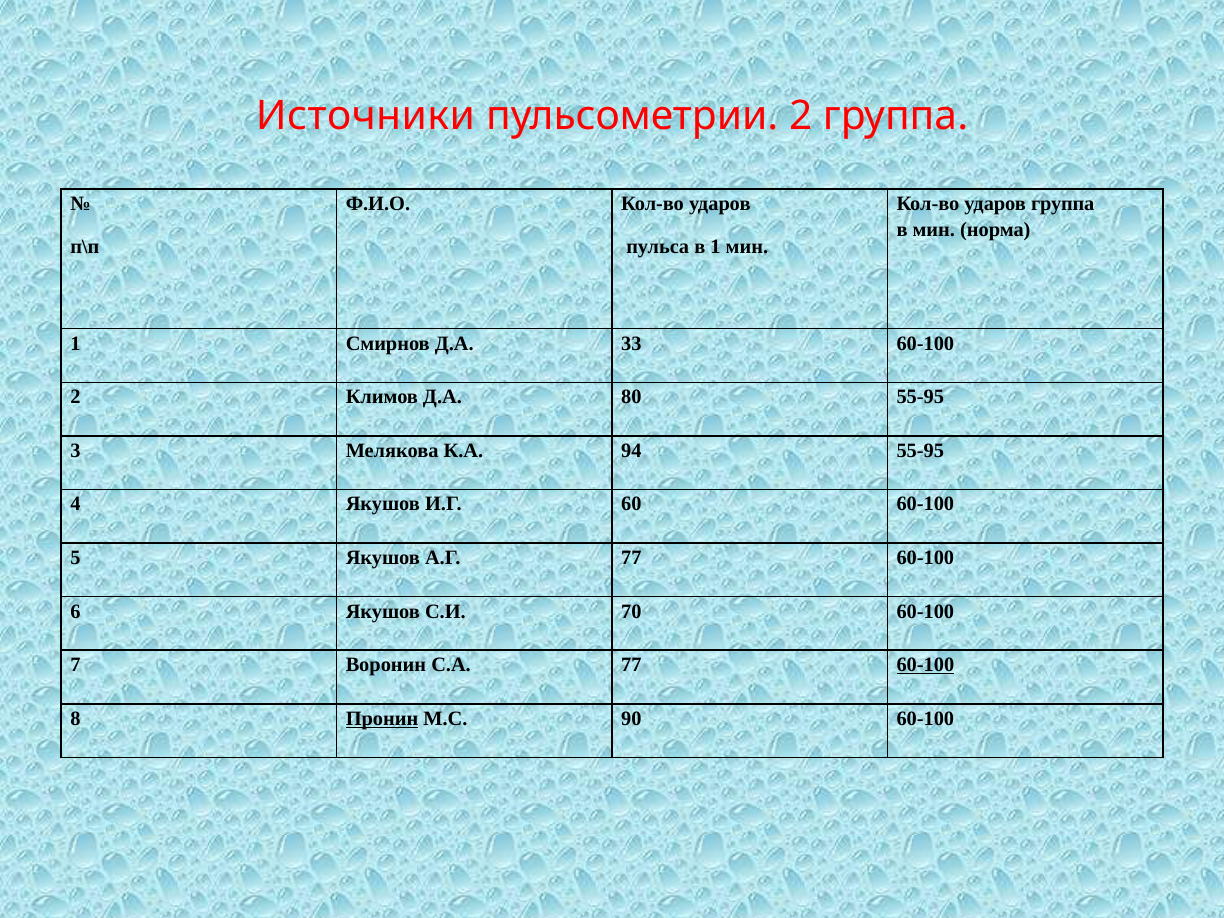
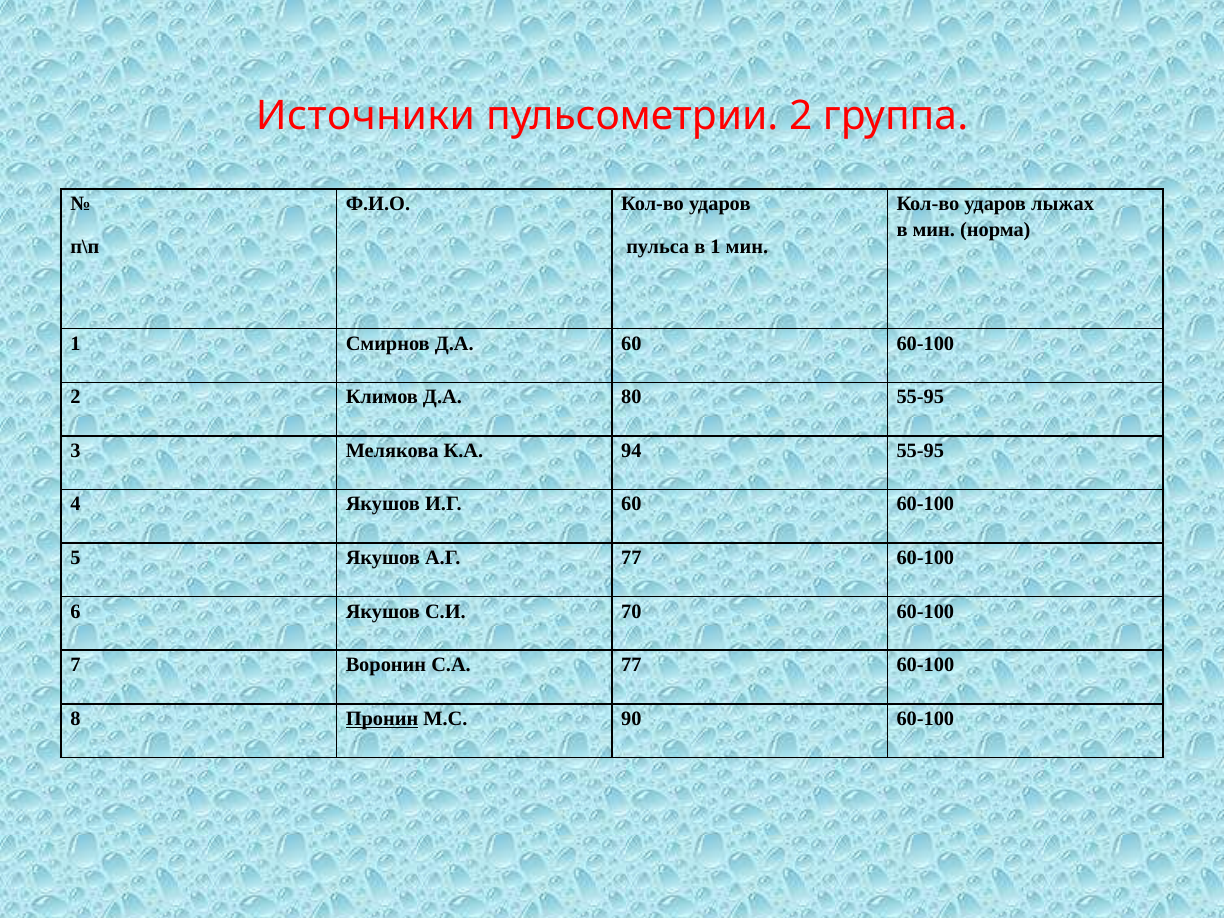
ударов группа: группа -> лыжах (1063, 204)
Д.А 33: 33 -> 60 (631, 344)
60-100 underline: present -> none (925, 665)
